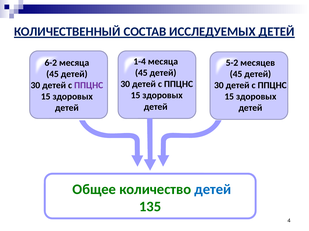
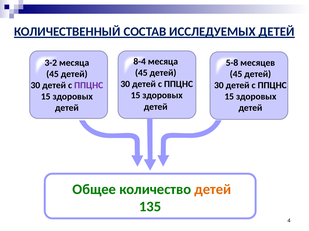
1-4: 1-4 -> 8-4 (140, 62)
6-2: 6-2 -> 3-2 (51, 63)
5-2: 5-2 -> 5-8 (232, 63)
детей colour: blue -> orange (213, 190)
